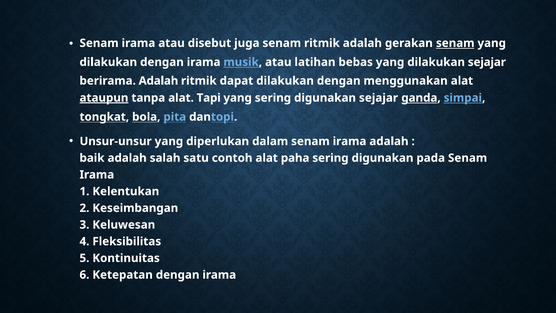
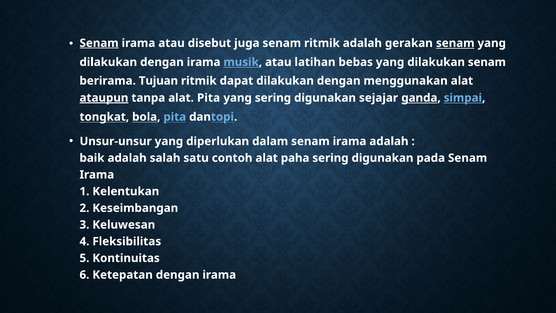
Senam underline: none -> present (99, 43)
dilakukan sejajar: sejajar -> senam (487, 62)
berirama Adalah: Adalah -> Tujuan (158, 81)
alat Tapi: Tapi -> Pita (209, 98)
